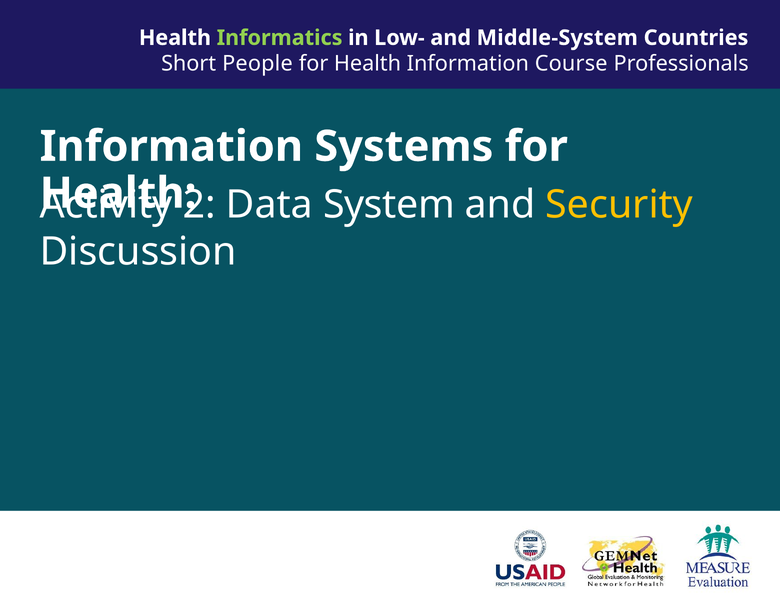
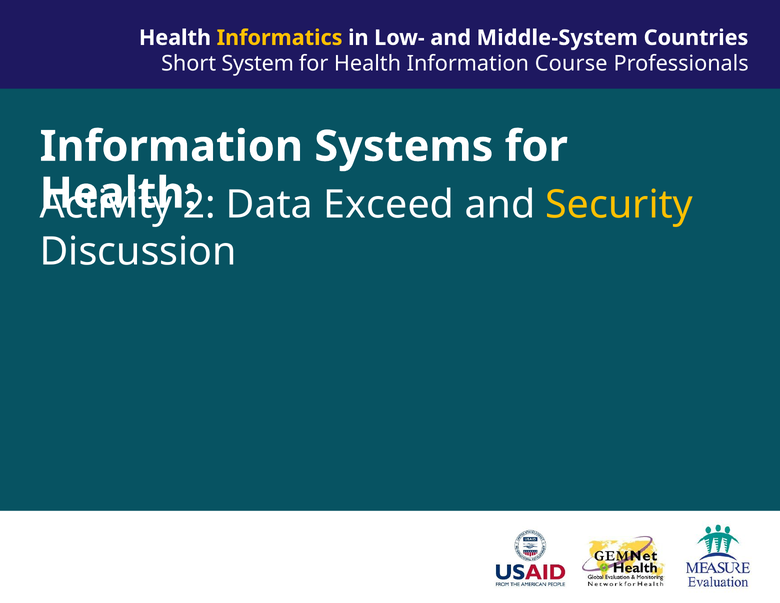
Informatics colour: light green -> yellow (280, 38)
People: People -> System (258, 64)
System: System -> Exceed (389, 204)
